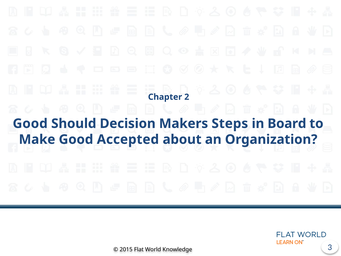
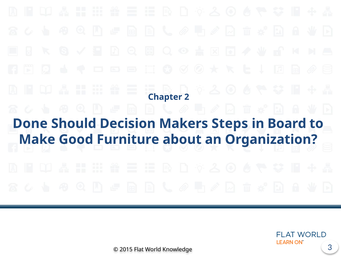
Good: Good -> Done (30, 123)
Accepted: Accepted -> Furniture (128, 139)
